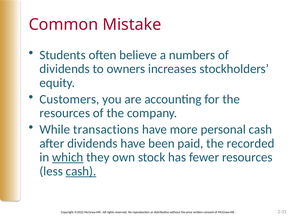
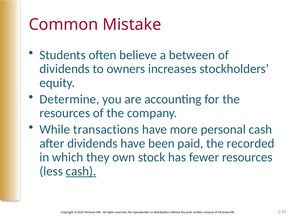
numbers: numbers -> between (192, 55)
Customers: Customers -> Determine (69, 99)
which underline: present -> none (68, 157)
